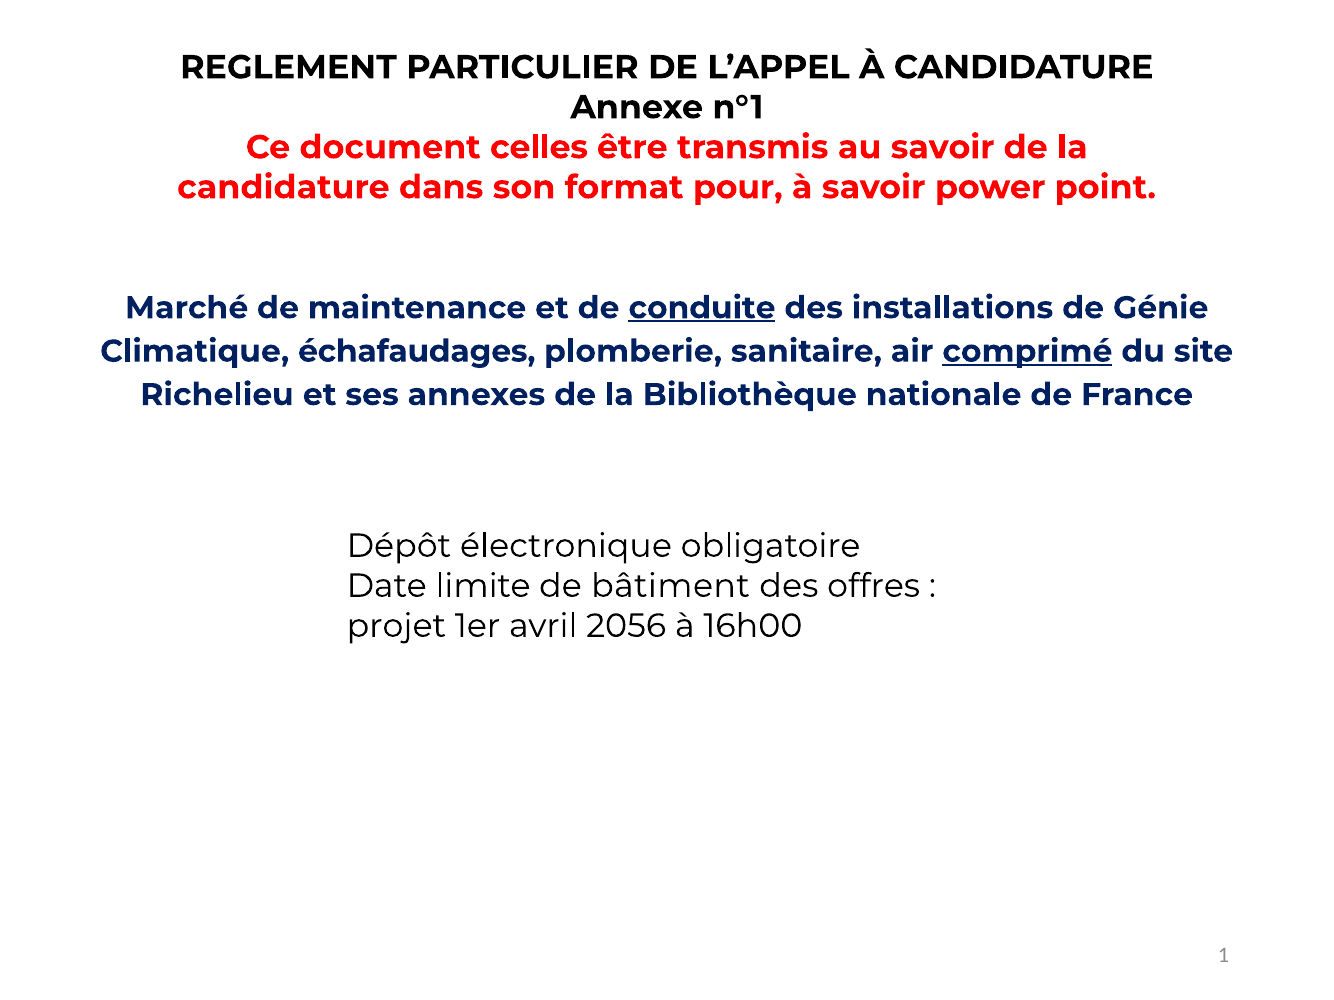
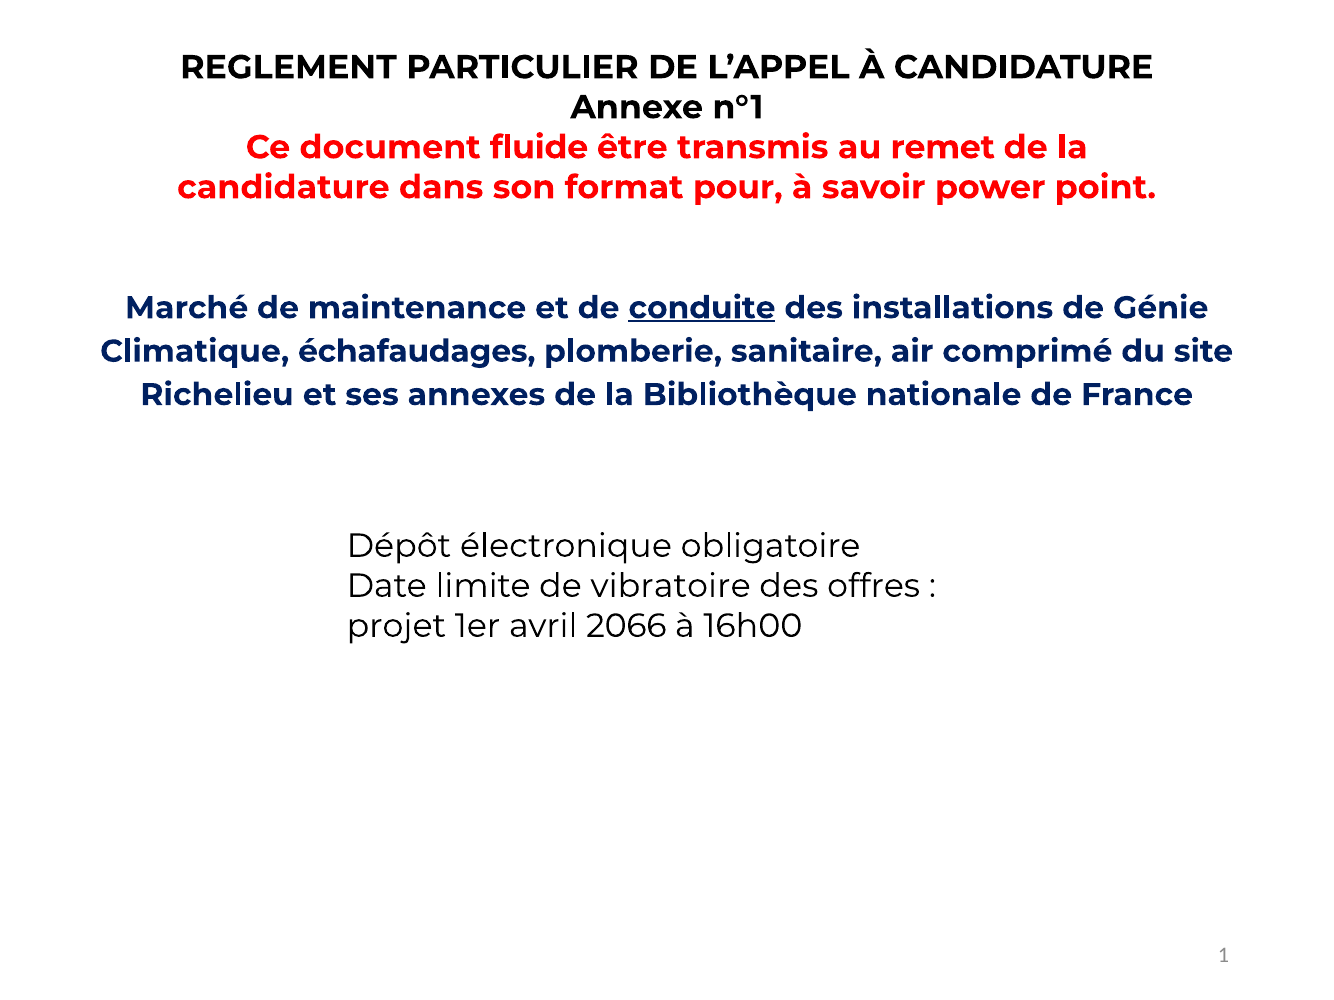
celles: celles -> fluide (539, 147)
au savoir: savoir -> remet (943, 147)
comprimé underline: present -> none (1027, 351)
bâtiment: bâtiment -> vibratoire (671, 586)
2056: 2056 -> 2066 (626, 626)
